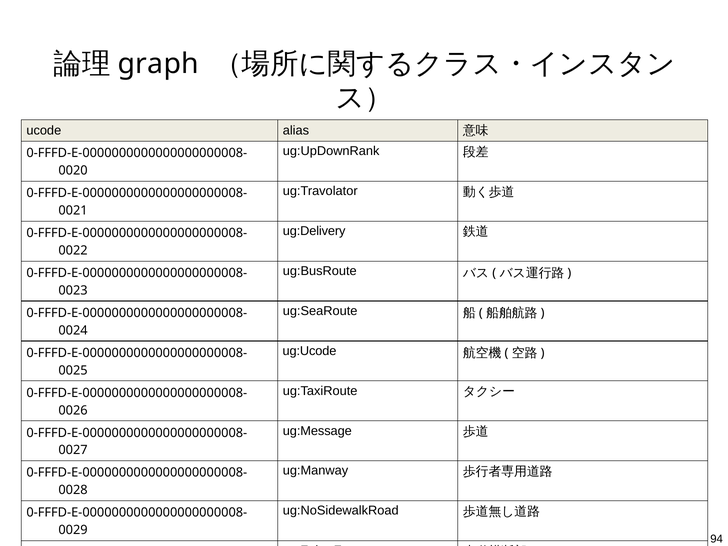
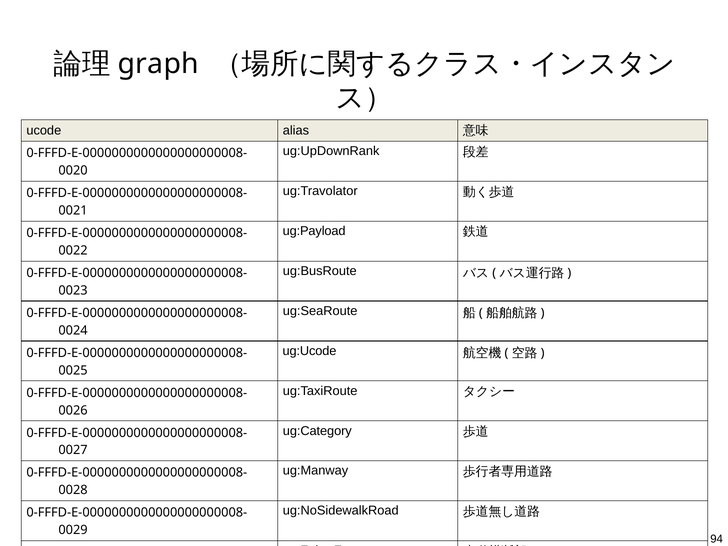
ug:Delivery: ug:Delivery -> ug:Payload (314, 231)
ug:Message: ug:Message -> ug:Category (317, 431)
